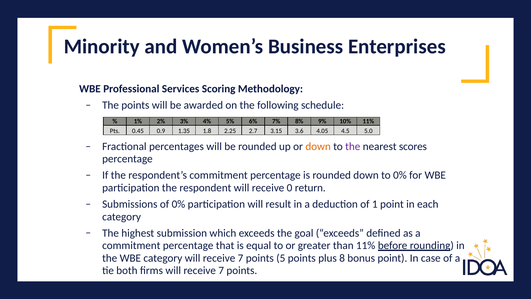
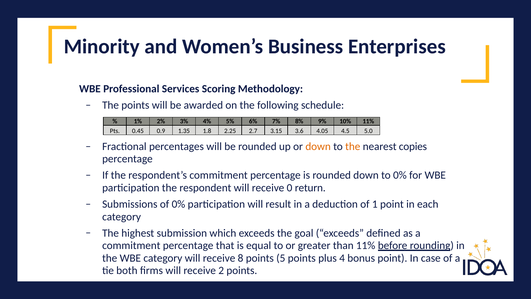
the colour: purple -> orange (353, 146)
scores: scores -> copies (413, 146)
category will receive 7: 7 -> 8 (241, 258)
8: 8 -> 4 (342, 258)
firms will receive 7: 7 -> 2 (221, 270)
